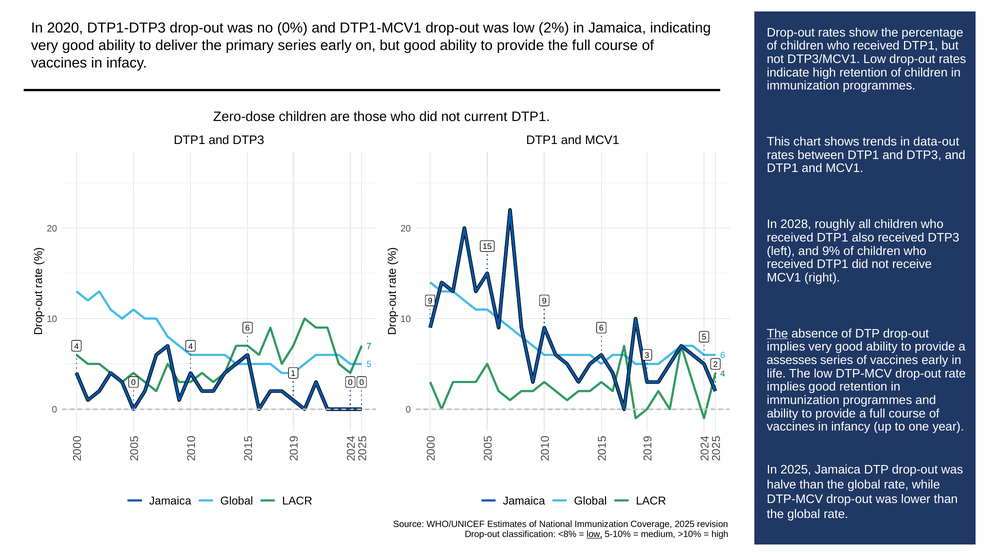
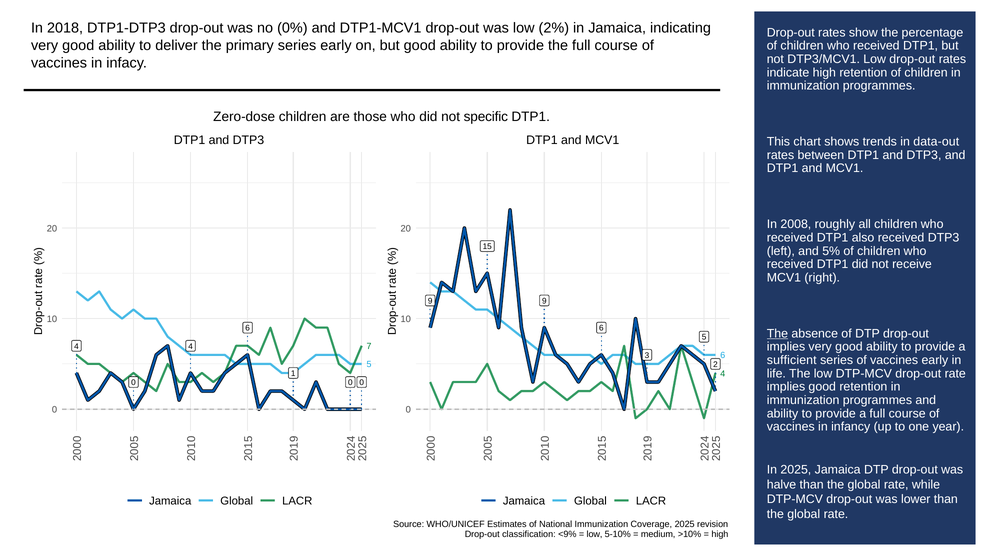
2020: 2020 -> 2018 (65, 28)
current: current -> specific (486, 117)
2028: 2028 -> 2008 (796, 224)
9%: 9% -> 5% (831, 251)
assesses: assesses -> sufficient (792, 360)
<8%: <8% -> <9% (567, 534)
low underline: present -> none (594, 534)
